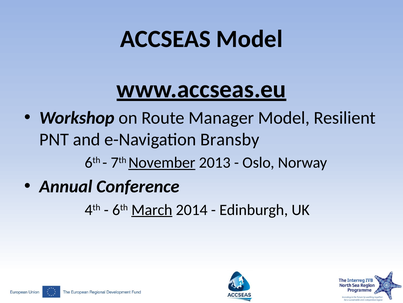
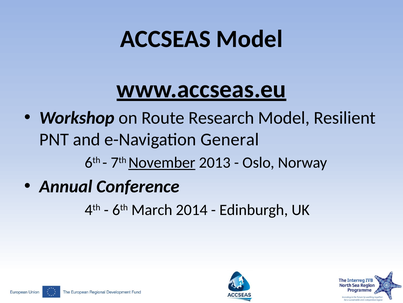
Manager: Manager -> Research (221, 118)
Bransby: Bransby -> General (230, 139)
March underline: present -> none (152, 209)
